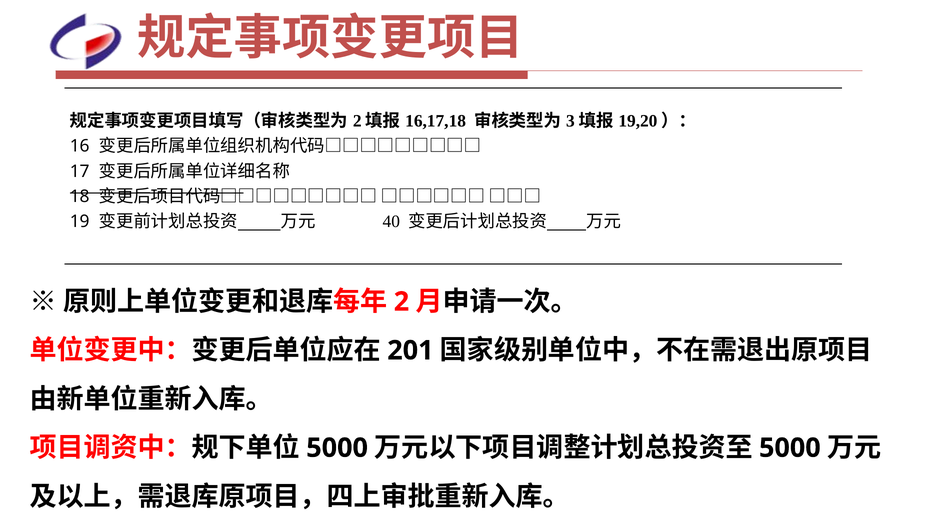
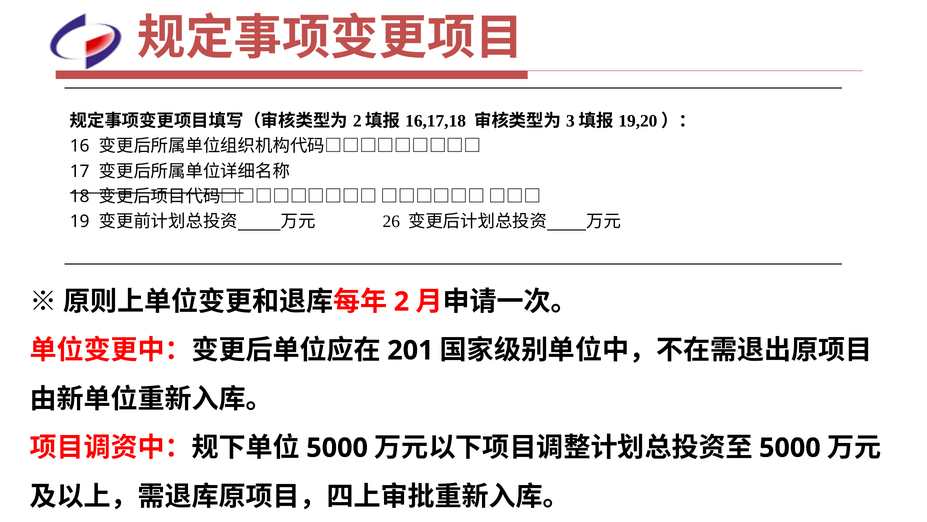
40: 40 -> 26 (391, 221)
